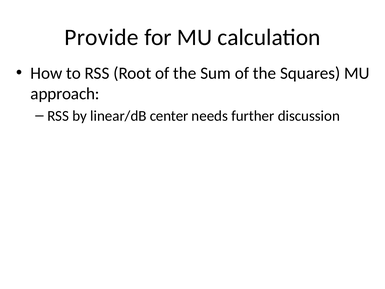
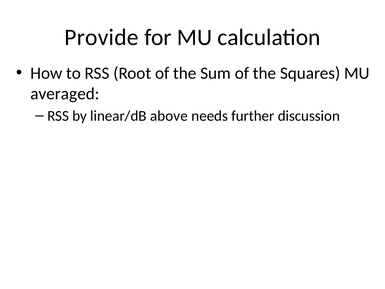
approach: approach -> averaged (65, 94)
center: center -> above (169, 116)
